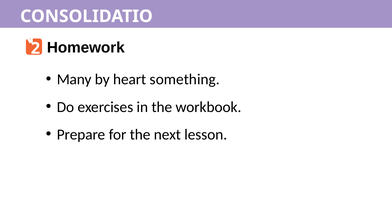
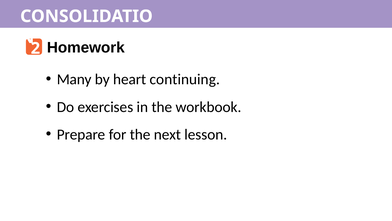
something: something -> continuing (185, 79)
